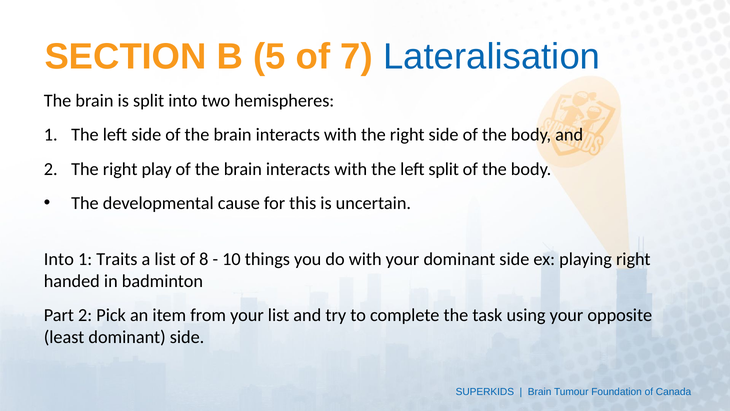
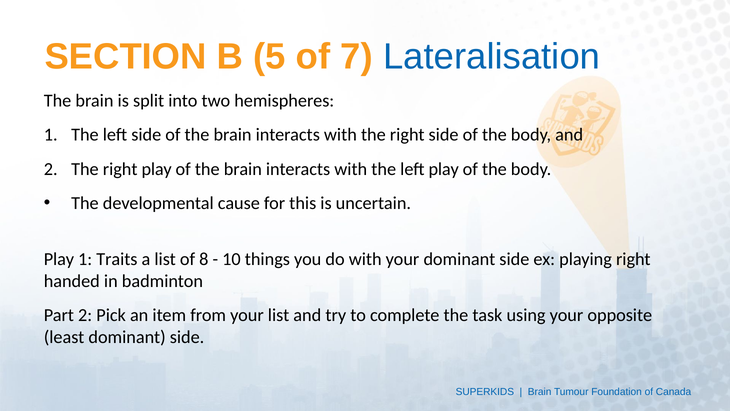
left split: split -> play (444, 169)
Into: Into -> Play (59, 259)
